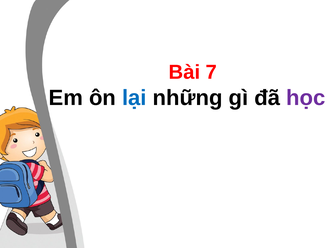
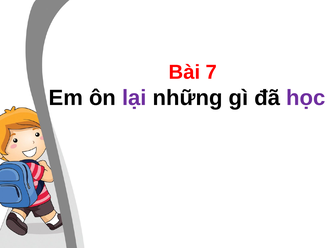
lại colour: blue -> purple (134, 98)
